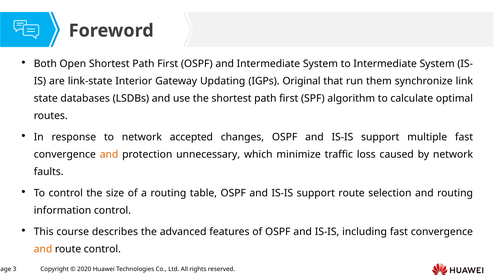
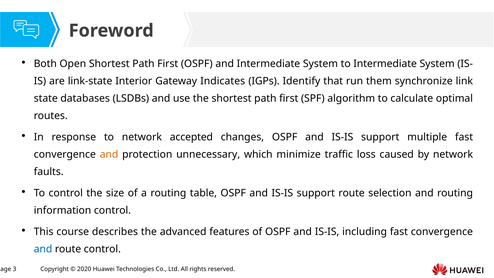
Updating: Updating -> Indicates (223, 81)
Original: Original -> Identify (301, 81)
and colour: orange -> blue (43, 249)
